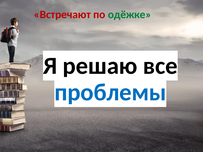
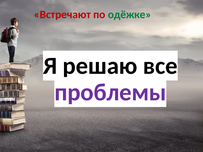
проблемы colour: blue -> purple (110, 92)
